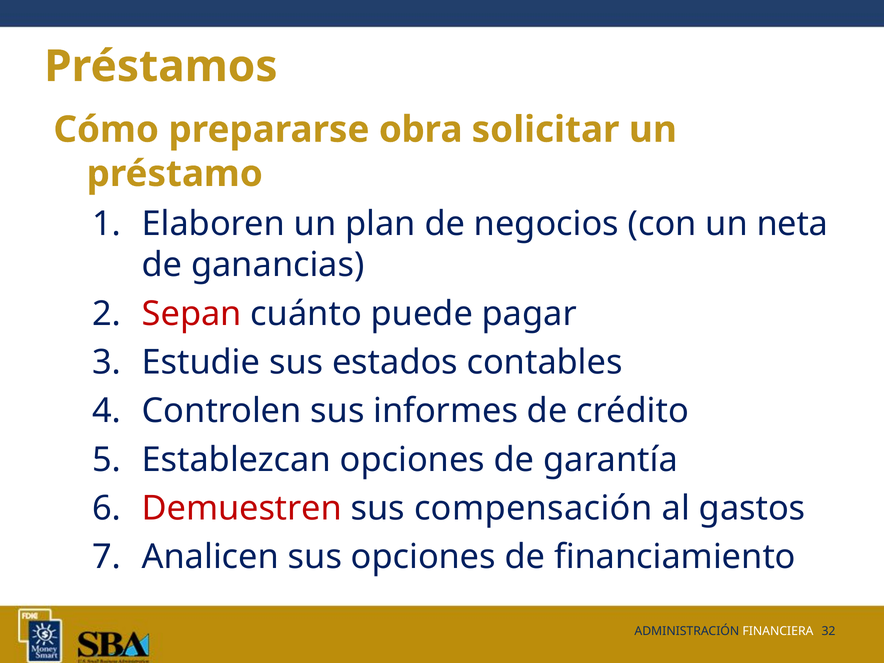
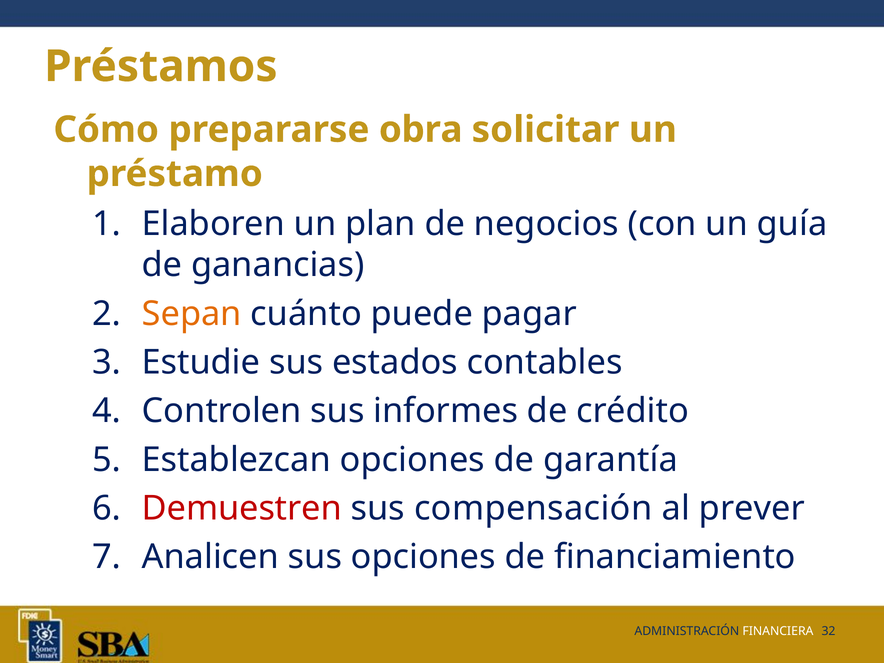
neta: neta -> guía (792, 224)
Sepan colour: red -> orange (192, 314)
gastos: gastos -> prever (752, 508)
